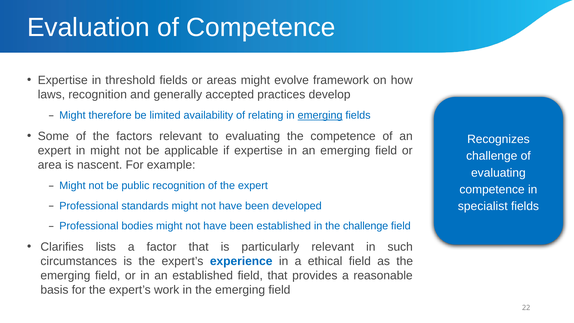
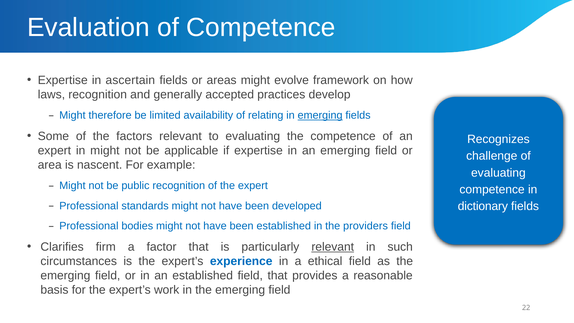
threshold: threshold -> ascertain (130, 80)
specialist: specialist -> dictionary (483, 206)
the challenge: challenge -> providers (366, 226)
lists: lists -> firm (106, 247)
relevant underline: none -> present (333, 247)
